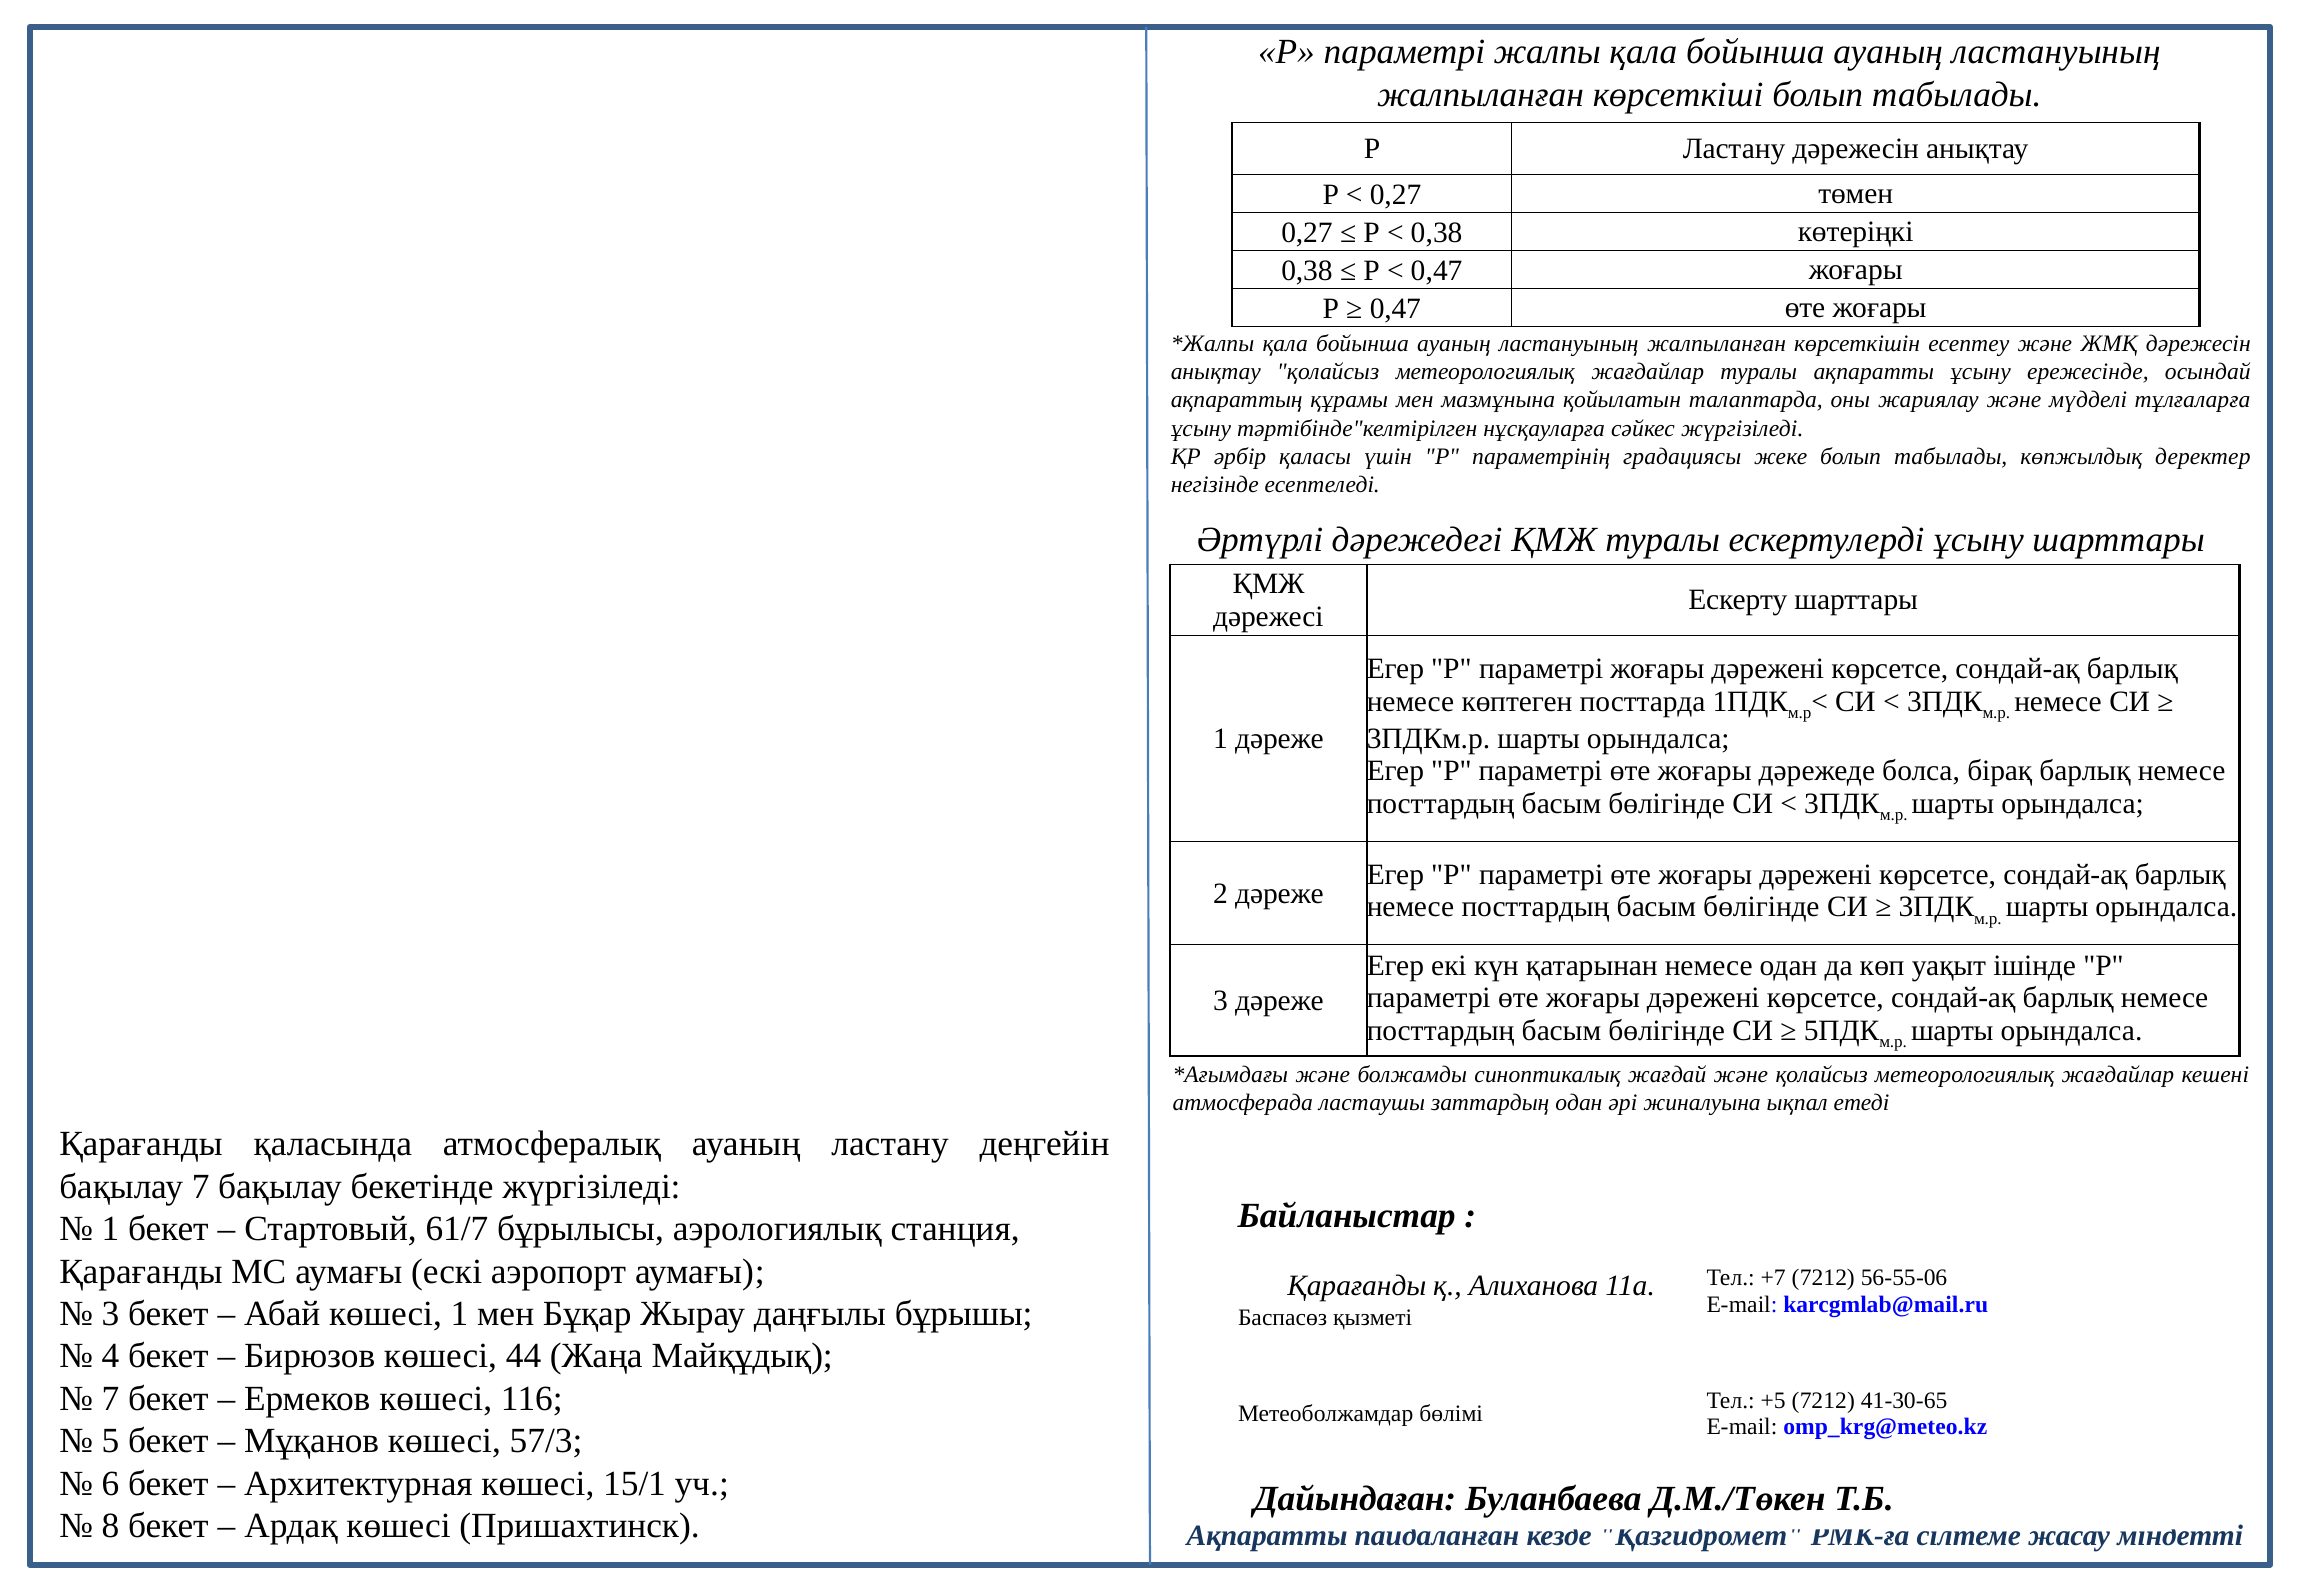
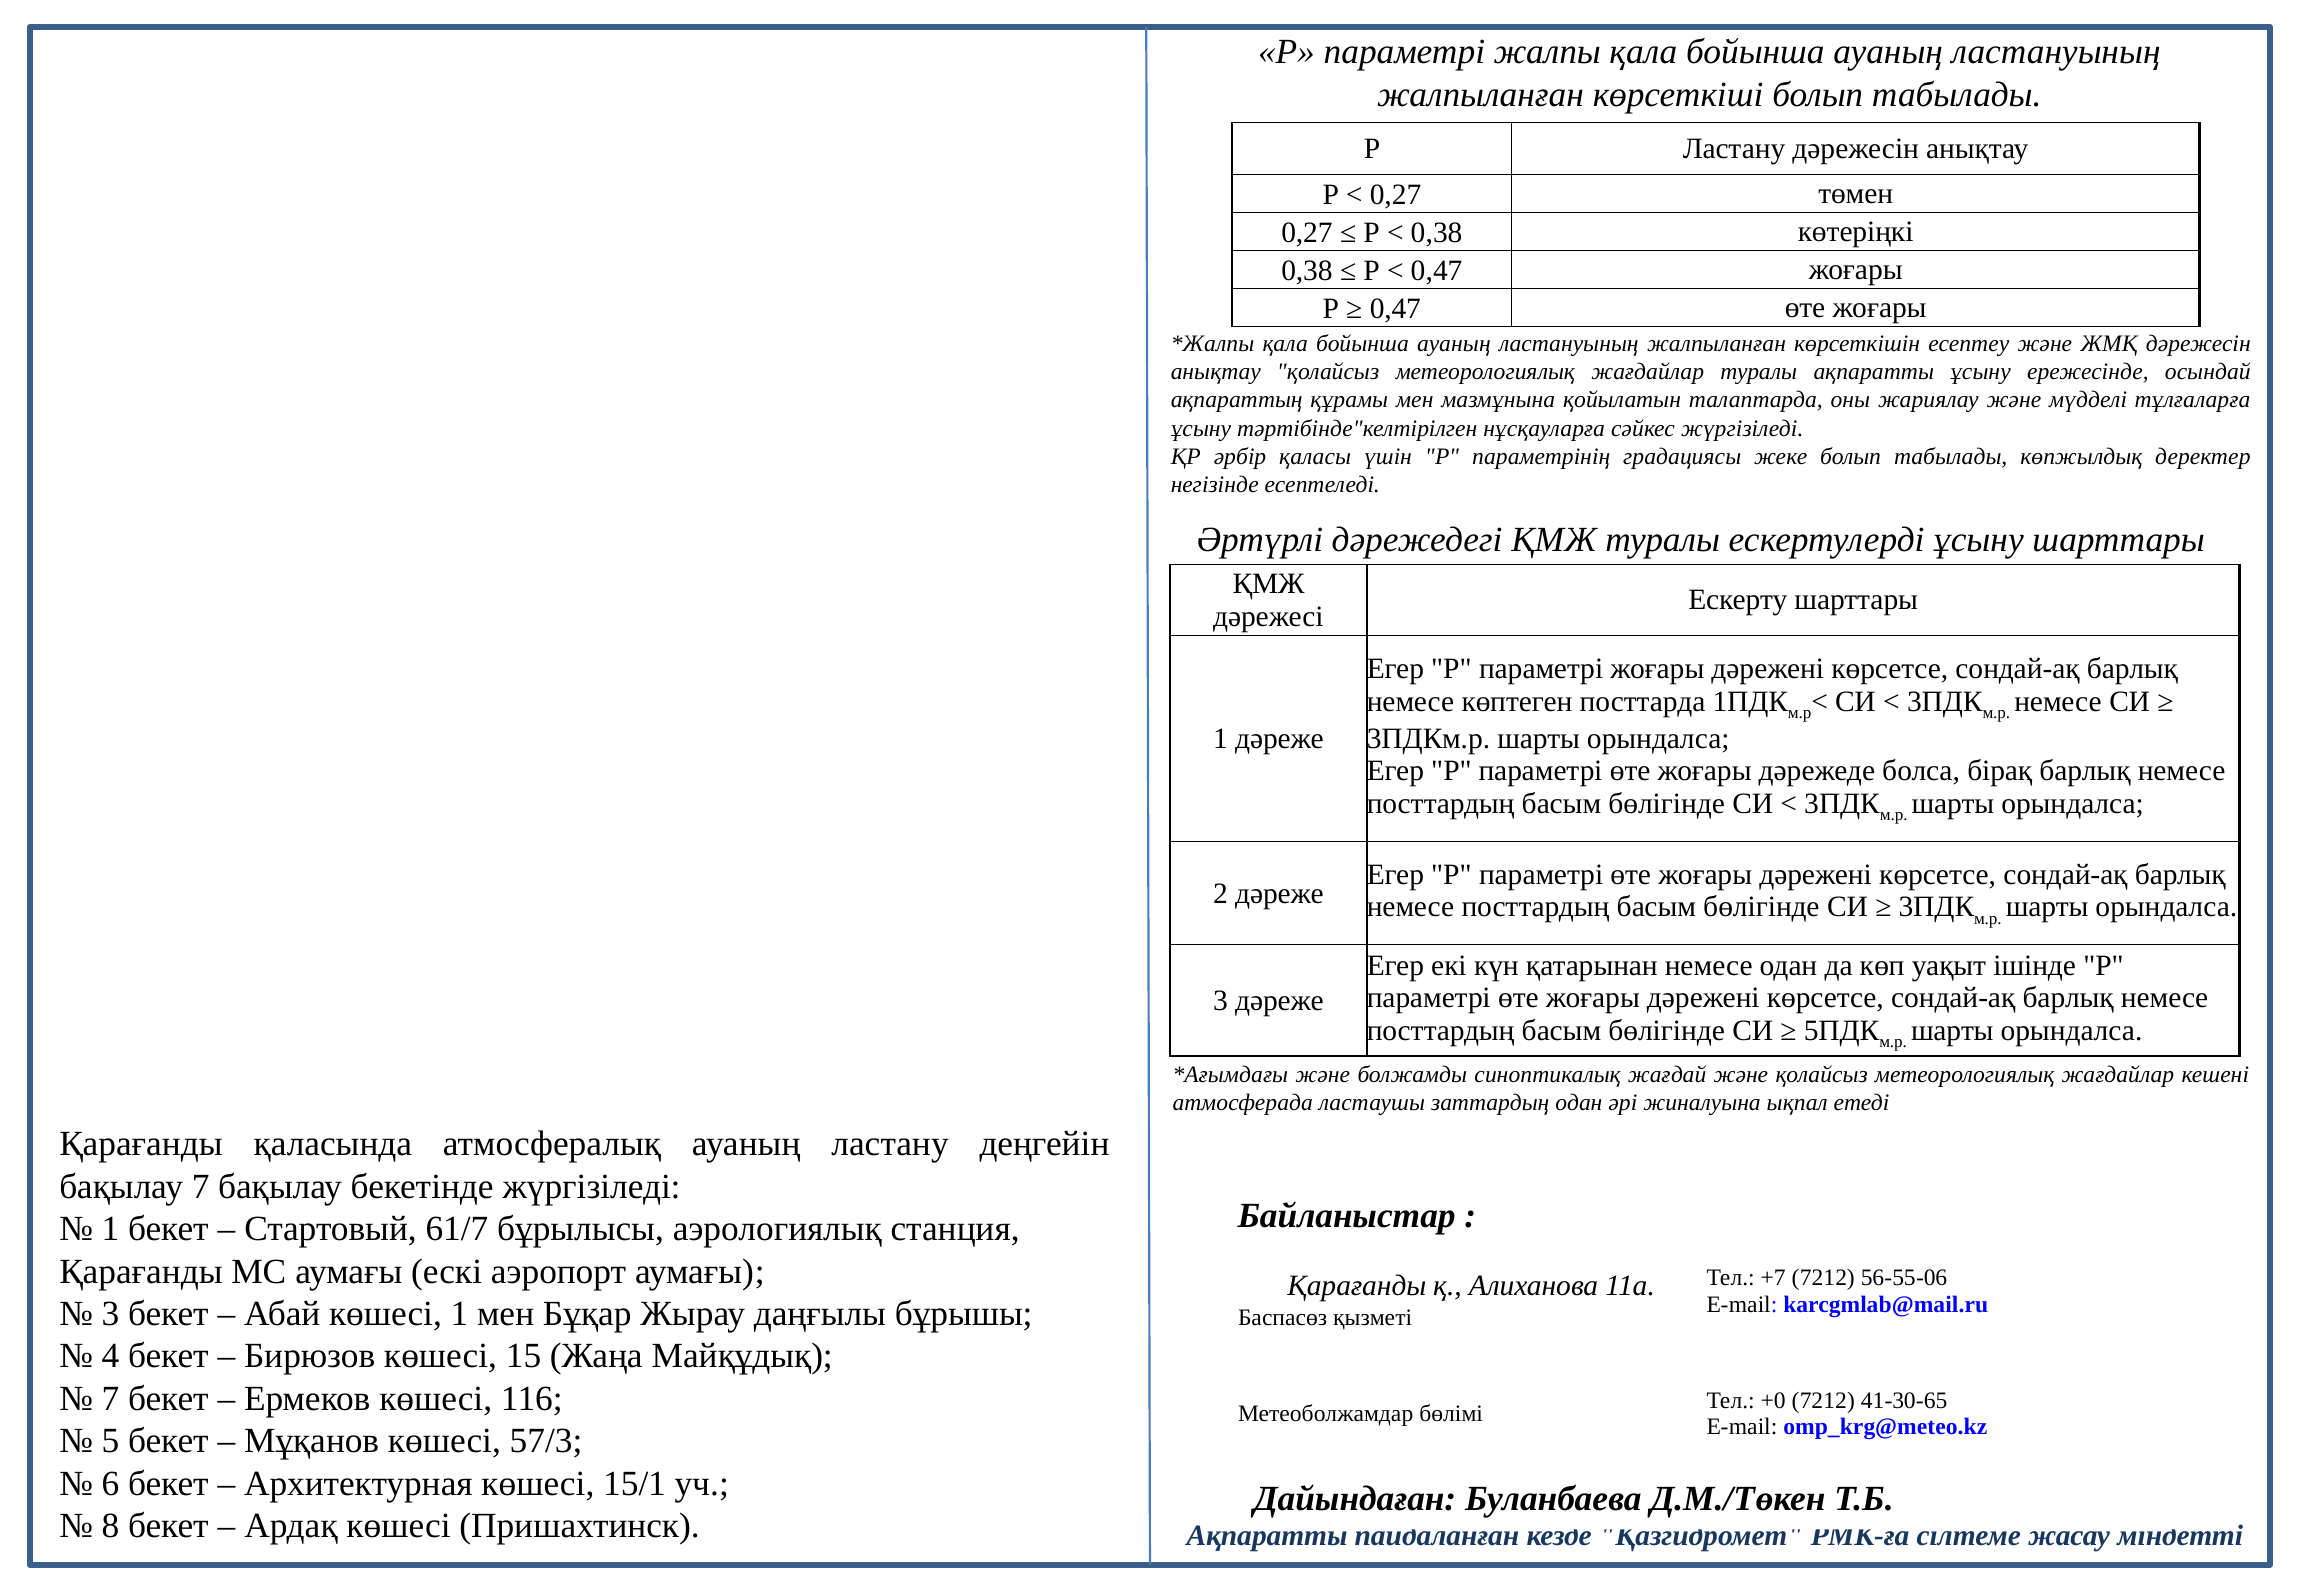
44: 44 -> 15 (524, 1357)
+5: +5 -> +0 (1773, 1401)
